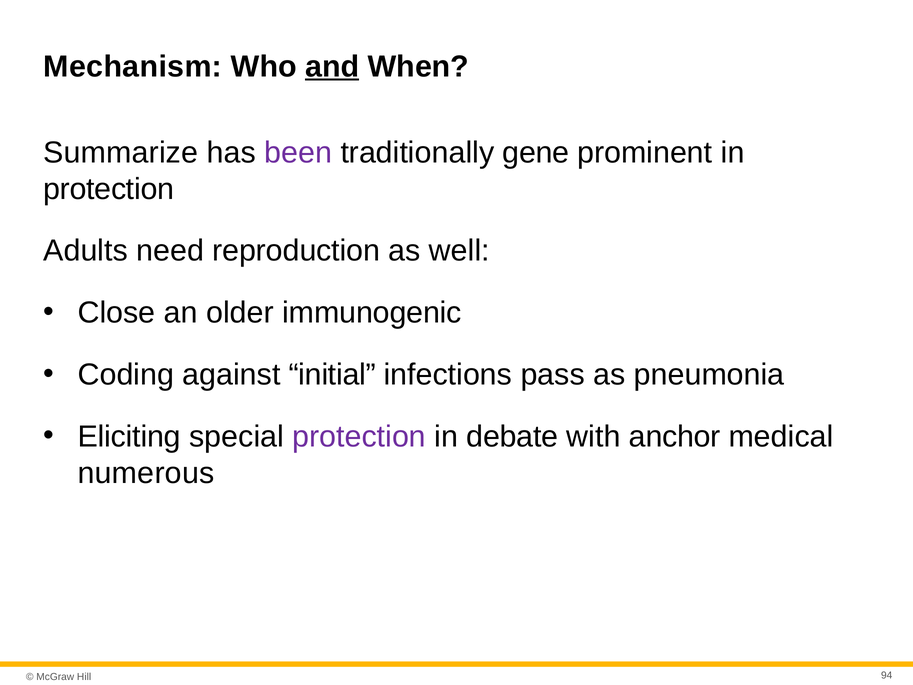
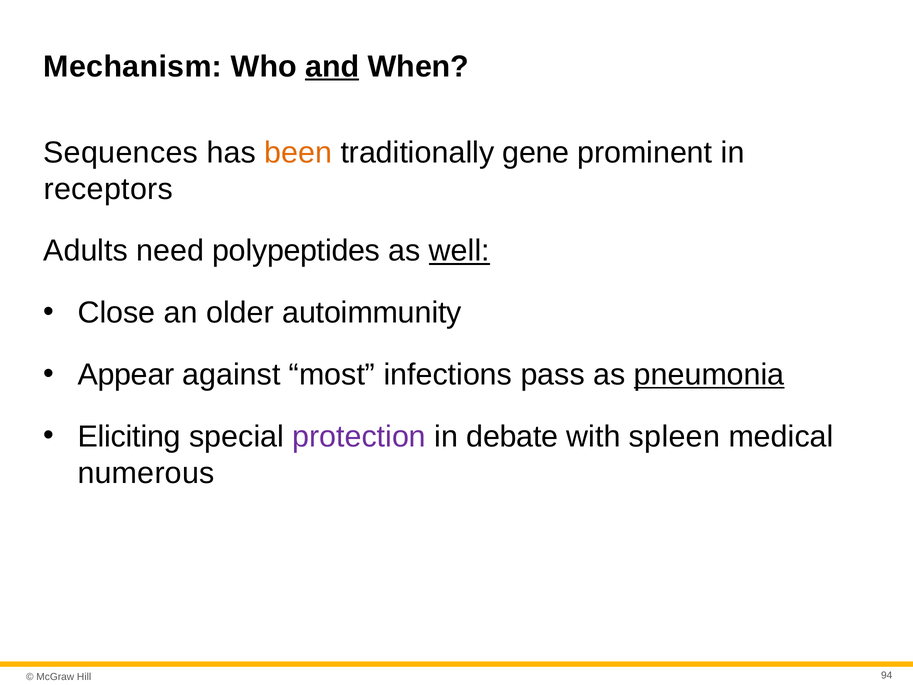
Summarize: Summarize -> Sequences (121, 152)
been colour: purple -> orange (298, 152)
protection: protection -> receptors (108, 189)
reproduction: reproduction -> polypeptides (296, 251)
well underline: none -> present (459, 251)
immunogenic: immunogenic -> autoimmunity (372, 313)
Coding: Coding -> Appear (126, 375)
initial: initial -> most (332, 375)
pneumonia underline: none -> present (709, 375)
anchor: anchor -> spleen (674, 436)
